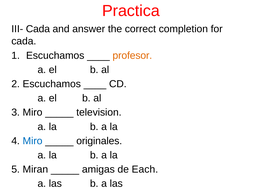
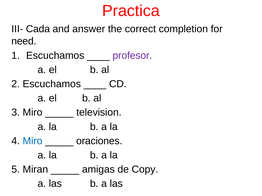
cada: cada -> need (24, 41)
profesor colour: orange -> purple (132, 56)
originales: originales -> oraciones (99, 141)
Each: Each -> Copy (145, 170)
